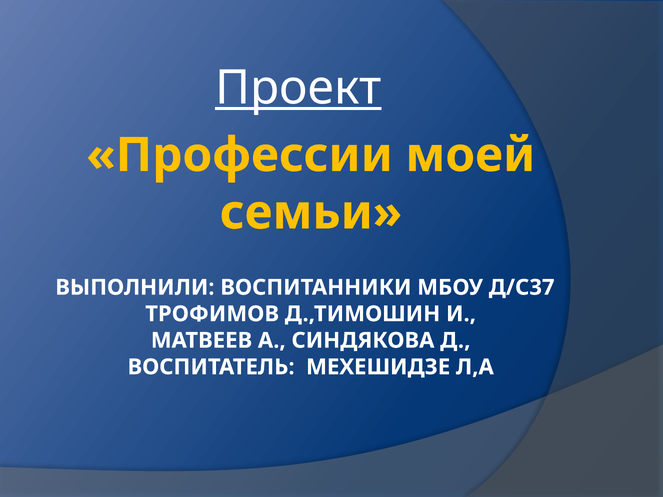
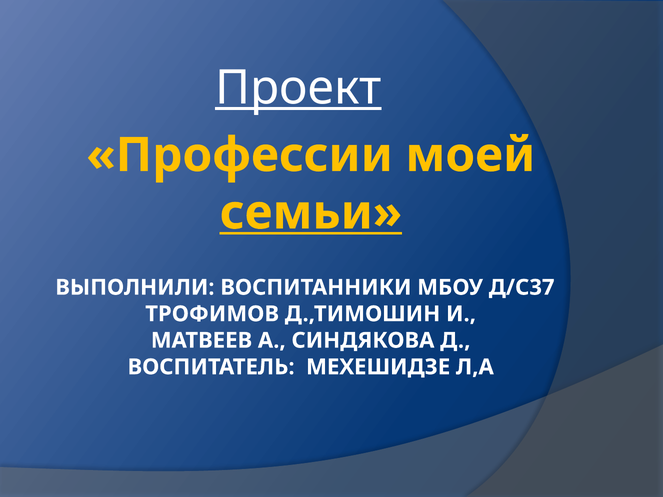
семьи underline: none -> present (311, 213)
